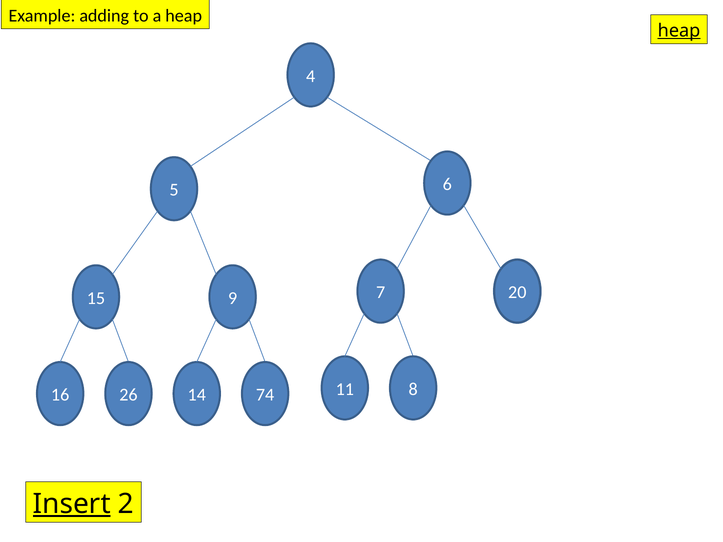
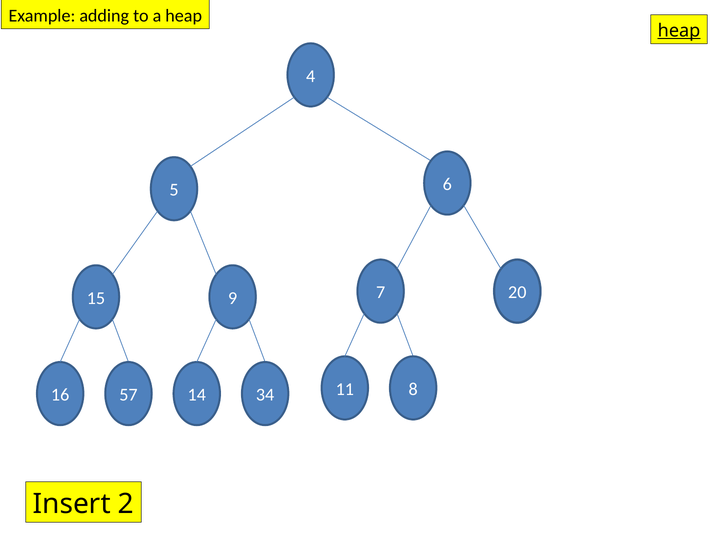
26: 26 -> 57 (128, 395)
74: 74 -> 34 (265, 395)
Insert underline: present -> none (72, 504)
